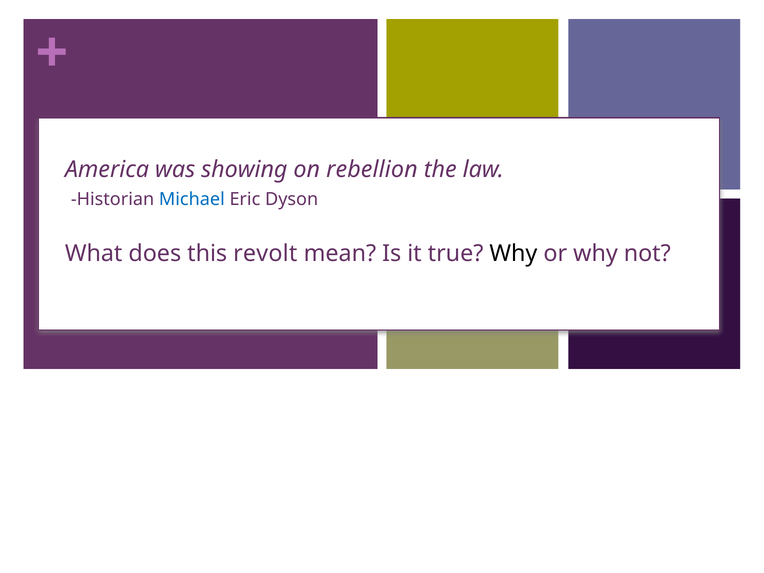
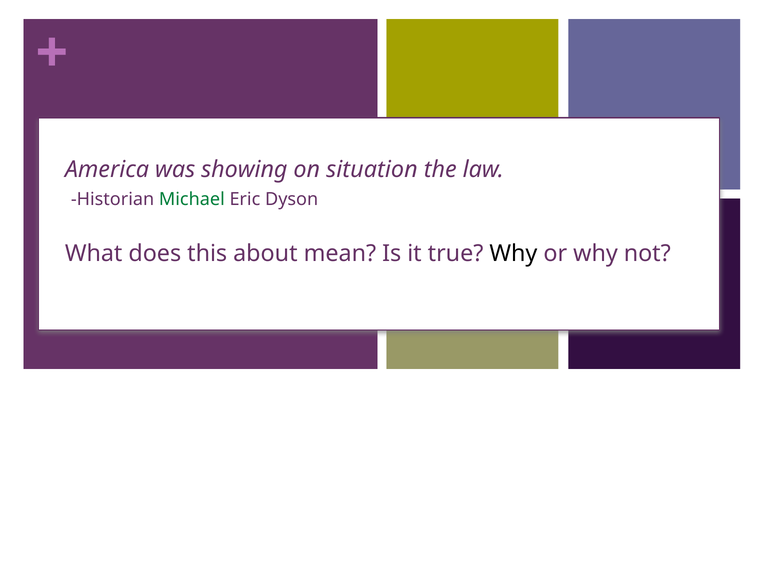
rebellion: rebellion -> situation (372, 170)
Michael colour: blue -> green (192, 199)
revolt: revolt -> about (265, 254)
